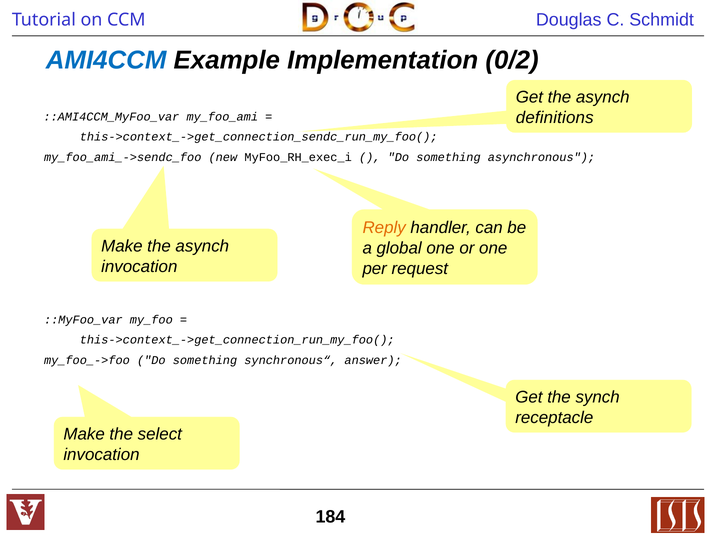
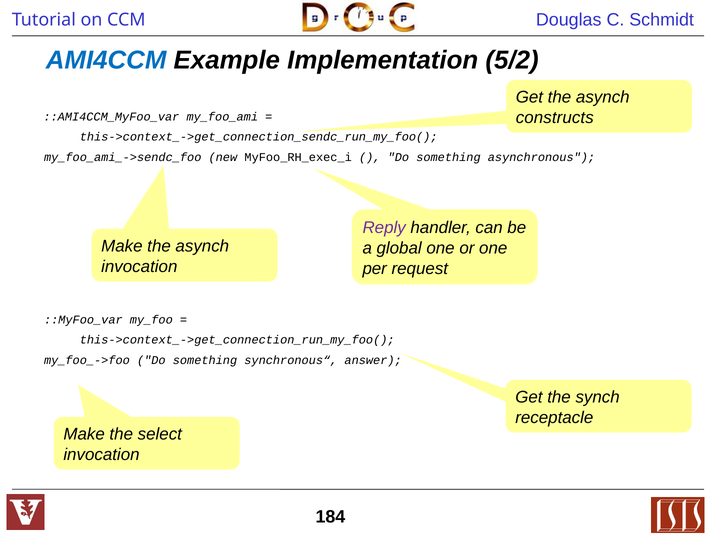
0/2: 0/2 -> 5/2 (512, 60)
definitions: definitions -> constructs (555, 118)
Reply colour: orange -> purple (384, 228)
